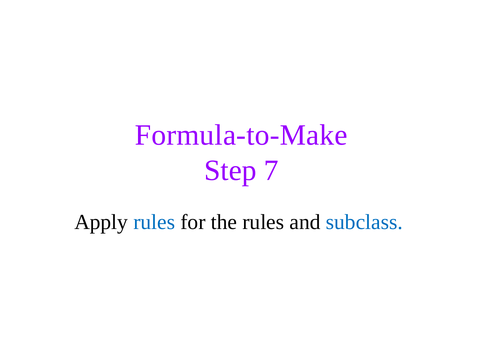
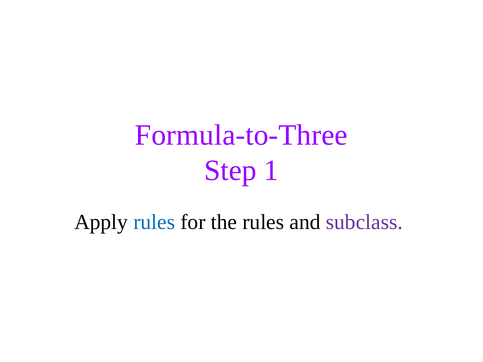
Formula-to-Make: Formula-to-Make -> Formula-to-Three (241, 135)
7: 7 -> 1 (271, 171)
subclass colour: blue -> purple (364, 222)
